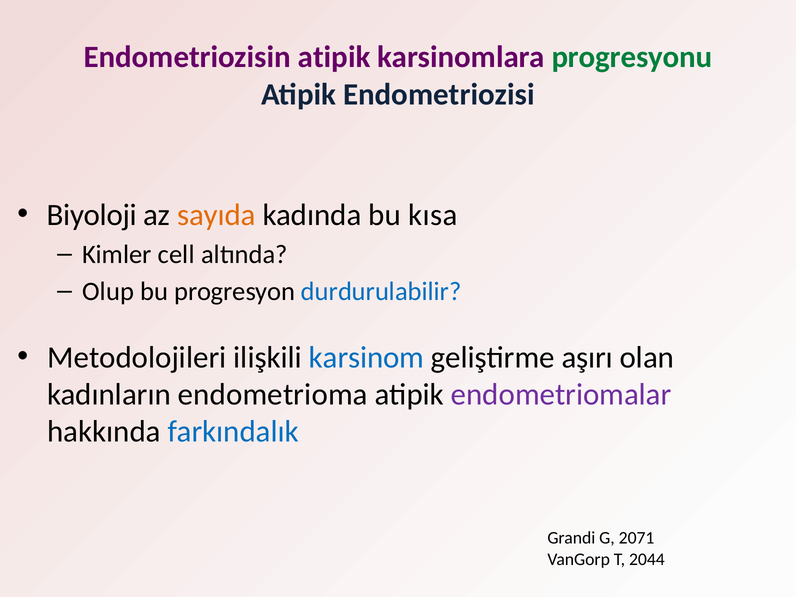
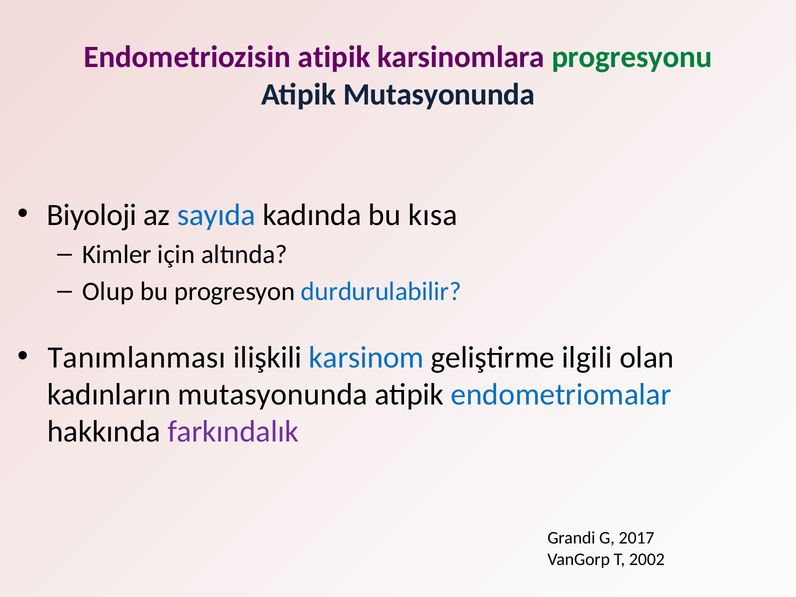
Atipik Endometriozisi: Endometriozisi -> Mutasyonunda (439, 94)
sayıda colour: orange -> blue (217, 215)
cell: cell -> için (176, 254)
Metodolojileri: Metodolojileri -> Tanımlanması (137, 357)
aşırı: aşırı -> ilgili (587, 357)
kadınların endometrioma: endometrioma -> mutasyonunda (273, 395)
endometriomalar colour: purple -> blue (561, 395)
farkındalık colour: blue -> purple (233, 432)
2071: 2071 -> 2017 (637, 538)
2044: 2044 -> 2002 (647, 559)
